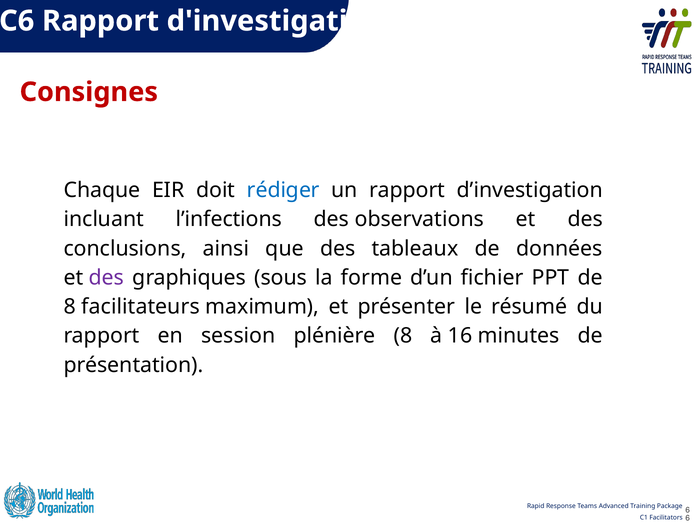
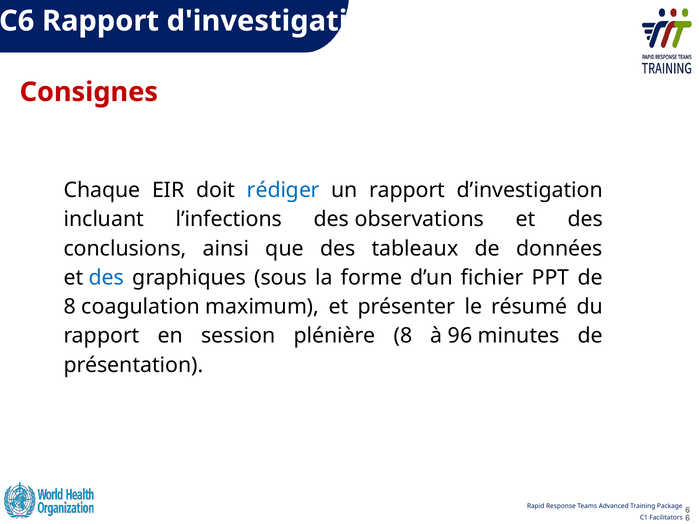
des colour: purple -> blue (106, 278)
facilitateurs: facilitateurs -> coagulation (141, 307)
16: 16 -> 96 (460, 336)
